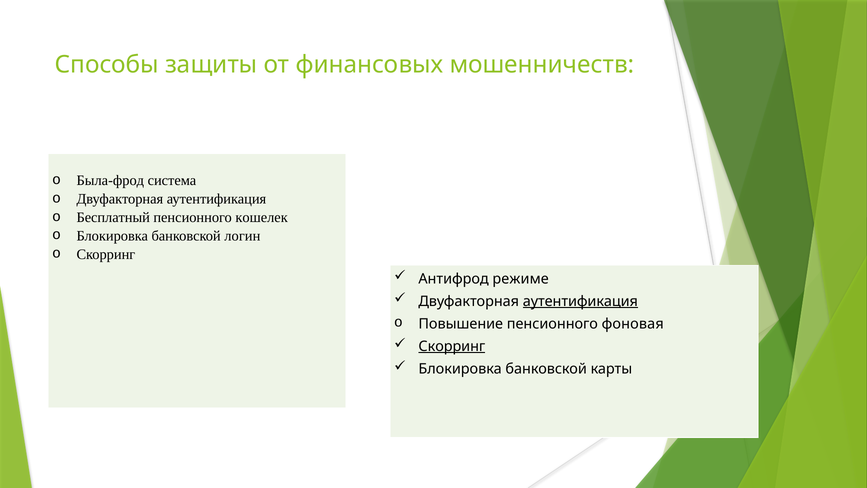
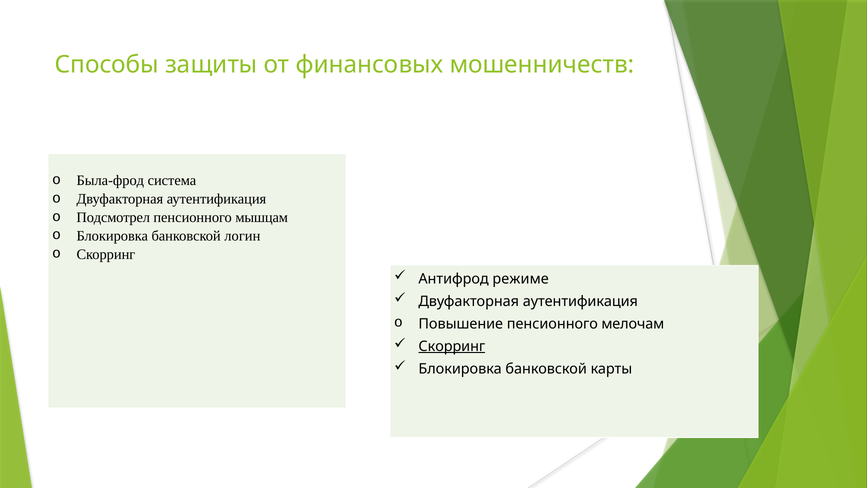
Бесплатный: Бесплатный -> Подсмотрел (113, 217)
кошелек: кошелек -> мышцам (262, 217)
аутентификация underline: present -> none (580, 301)
фоновая: фоновая -> мелочам (633, 324)
